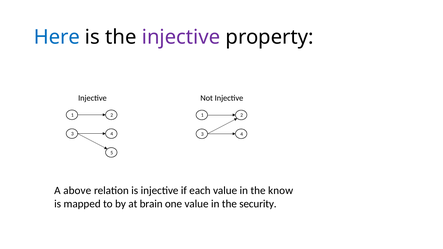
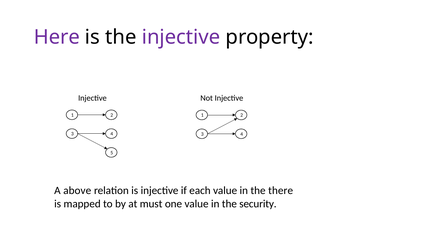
Here colour: blue -> purple (57, 37)
know: know -> there (281, 191)
brain: brain -> must (151, 204)
